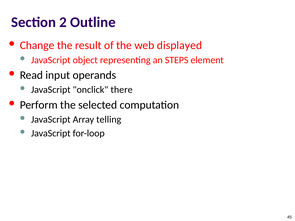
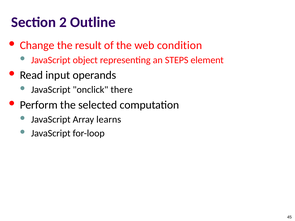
displayed: displayed -> condition (180, 45)
telling: telling -> learns (109, 120)
